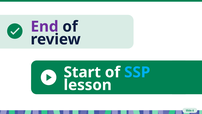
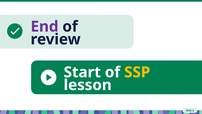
SSP colour: light blue -> yellow (137, 72)
